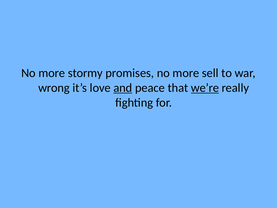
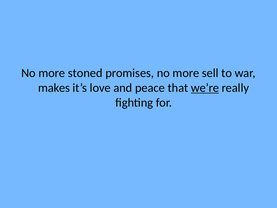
stormy: stormy -> stoned (85, 73)
wrong: wrong -> makes (54, 88)
and underline: present -> none (123, 88)
